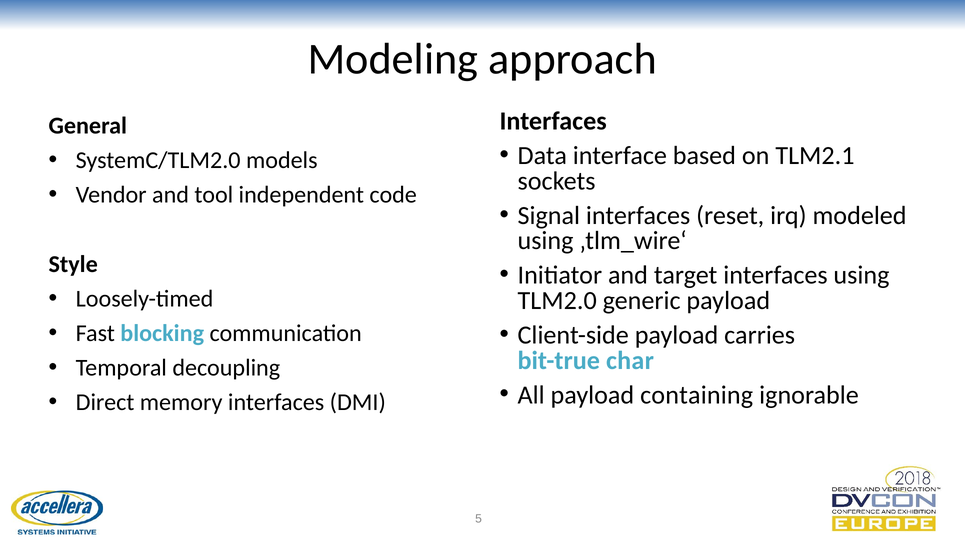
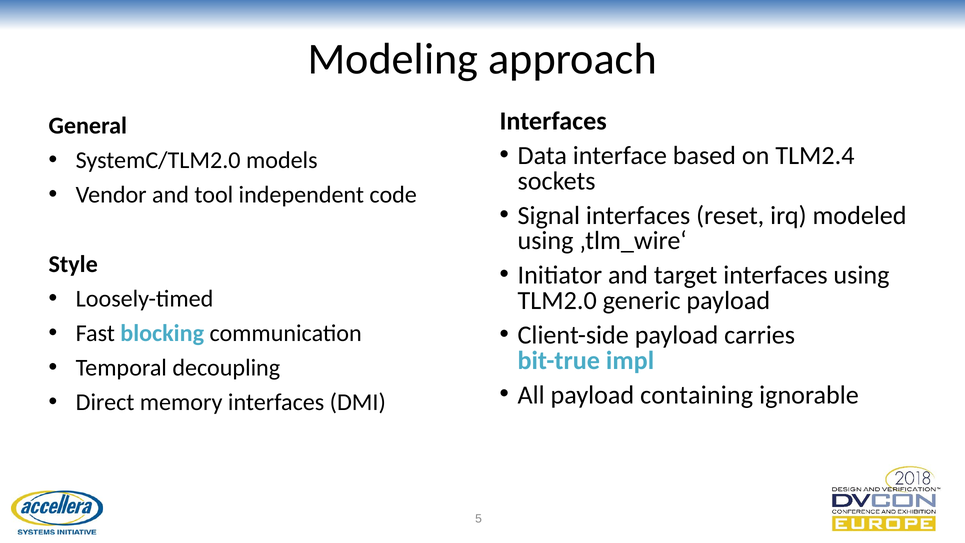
TLM2.1: TLM2.1 -> TLM2.4 (815, 156)
char: char -> impl (630, 360)
